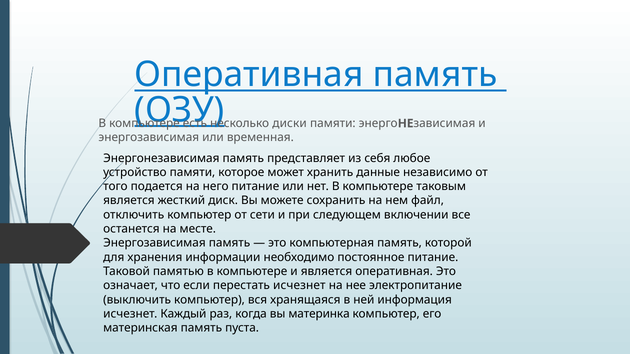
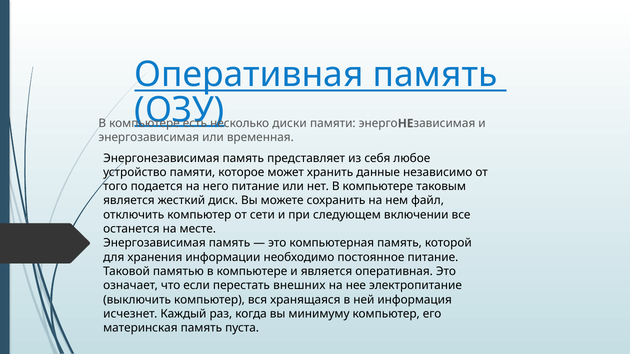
перестать исчезнет: исчезнет -> внешних (299, 286)
материнка: материнка -> минимуму (319, 314)
